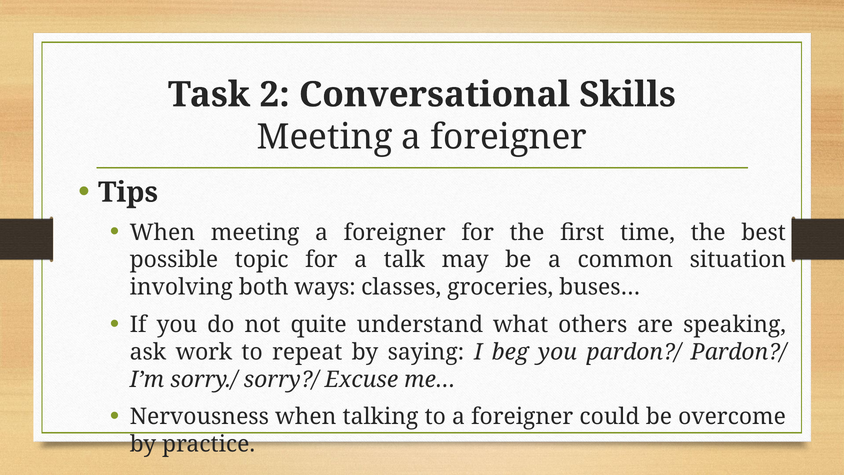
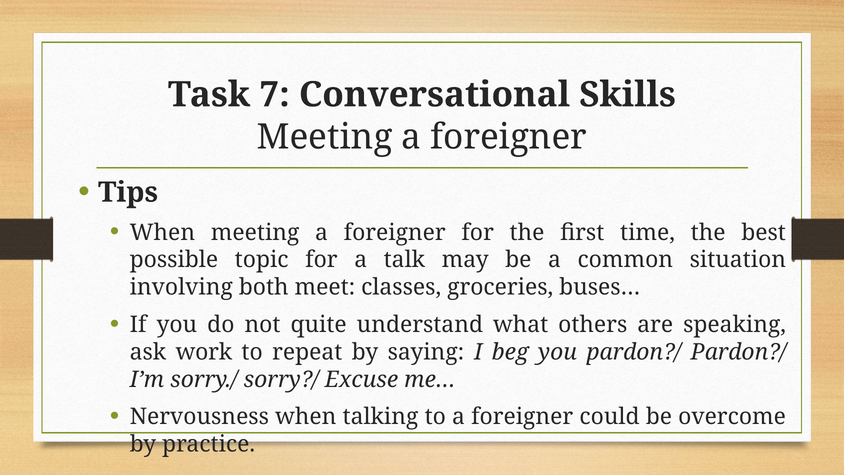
2: 2 -> 7 (275, 95)
ways: ways -> meet (325, 287)
